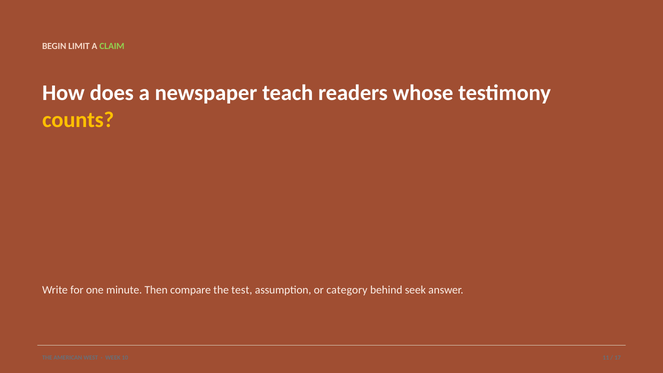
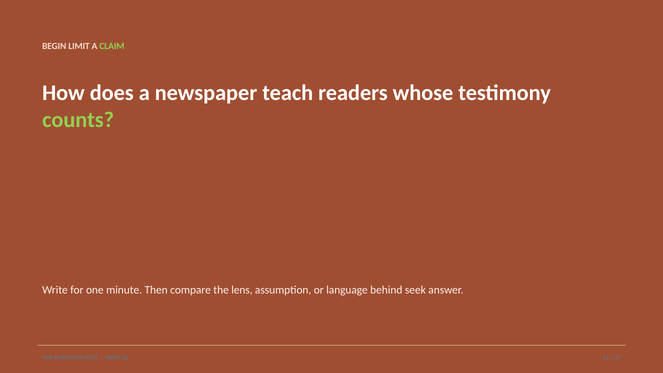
counts colour: yellow -> light green (78, 120)
test: test -> lens (242, 290)
category: category -> language (347, 290)
